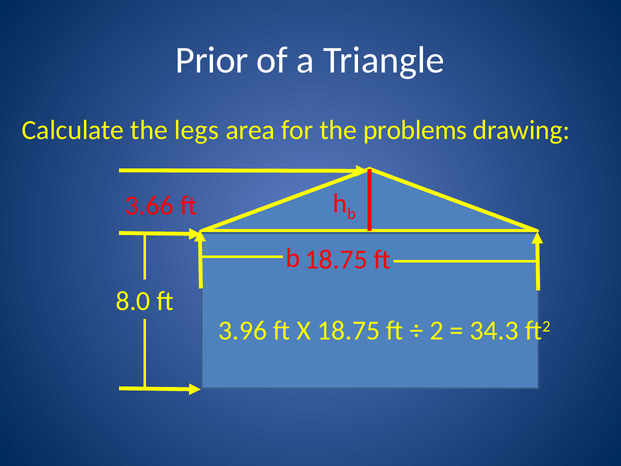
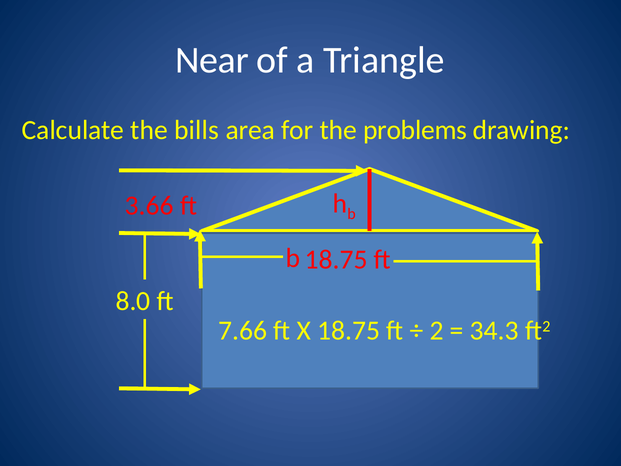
Prior: Prior -> Near (212, 60)
legs: legs -> bills (197, 130)
3.96: 3.96 -> 7.66 (243, 331)
